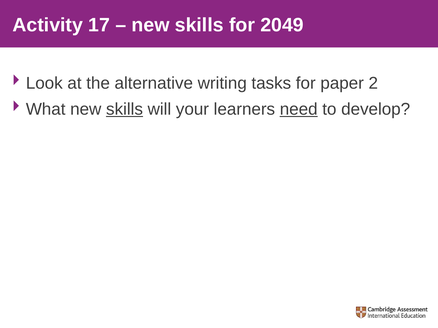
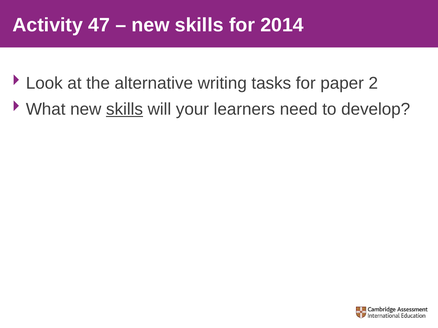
17: 17 -> 47 (99, 25)
2049: 2049 -> 2014 (282, 25)
need underline: present -> none (299, 109)
